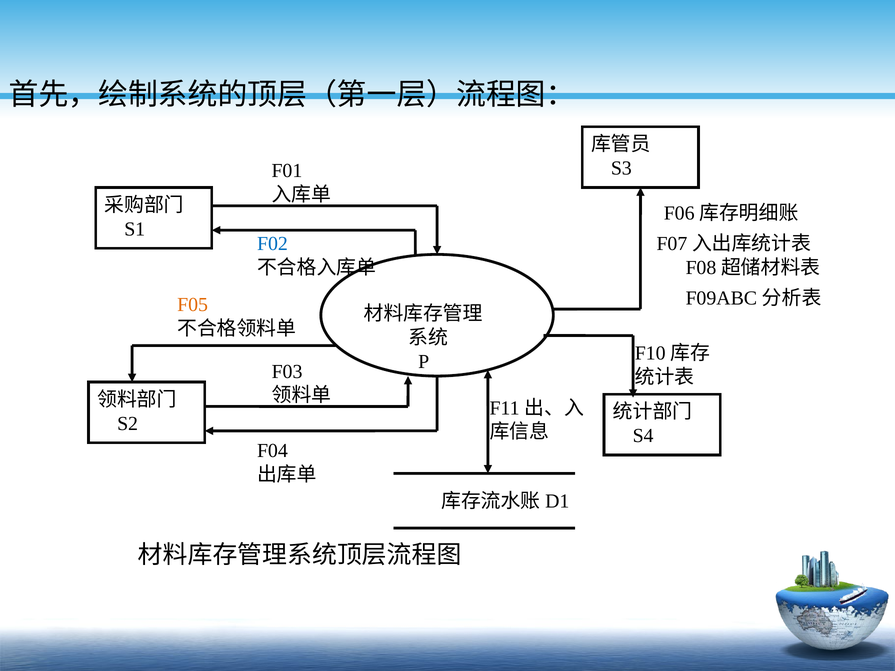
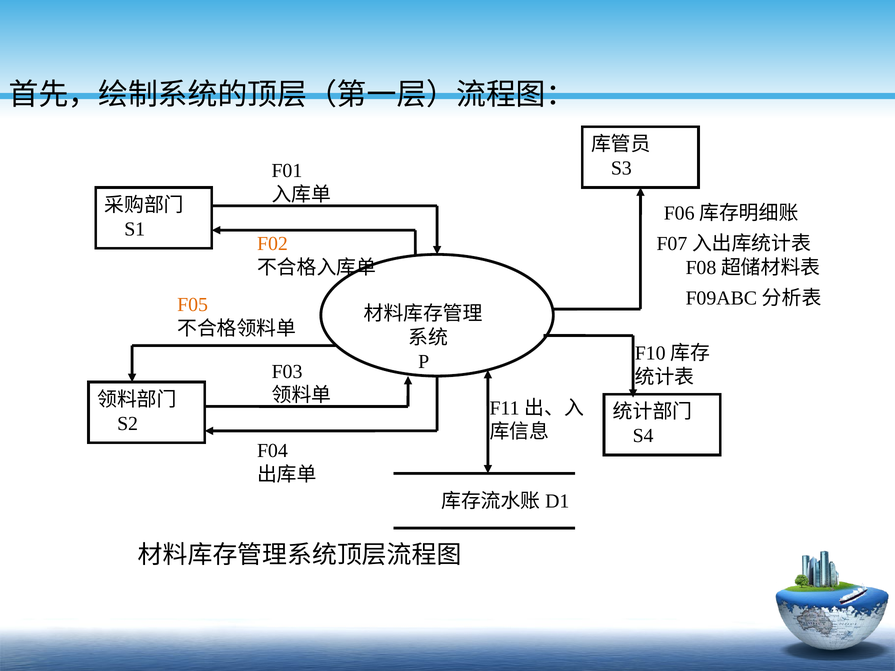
F02 colour: blue -> orange (272, 244)
